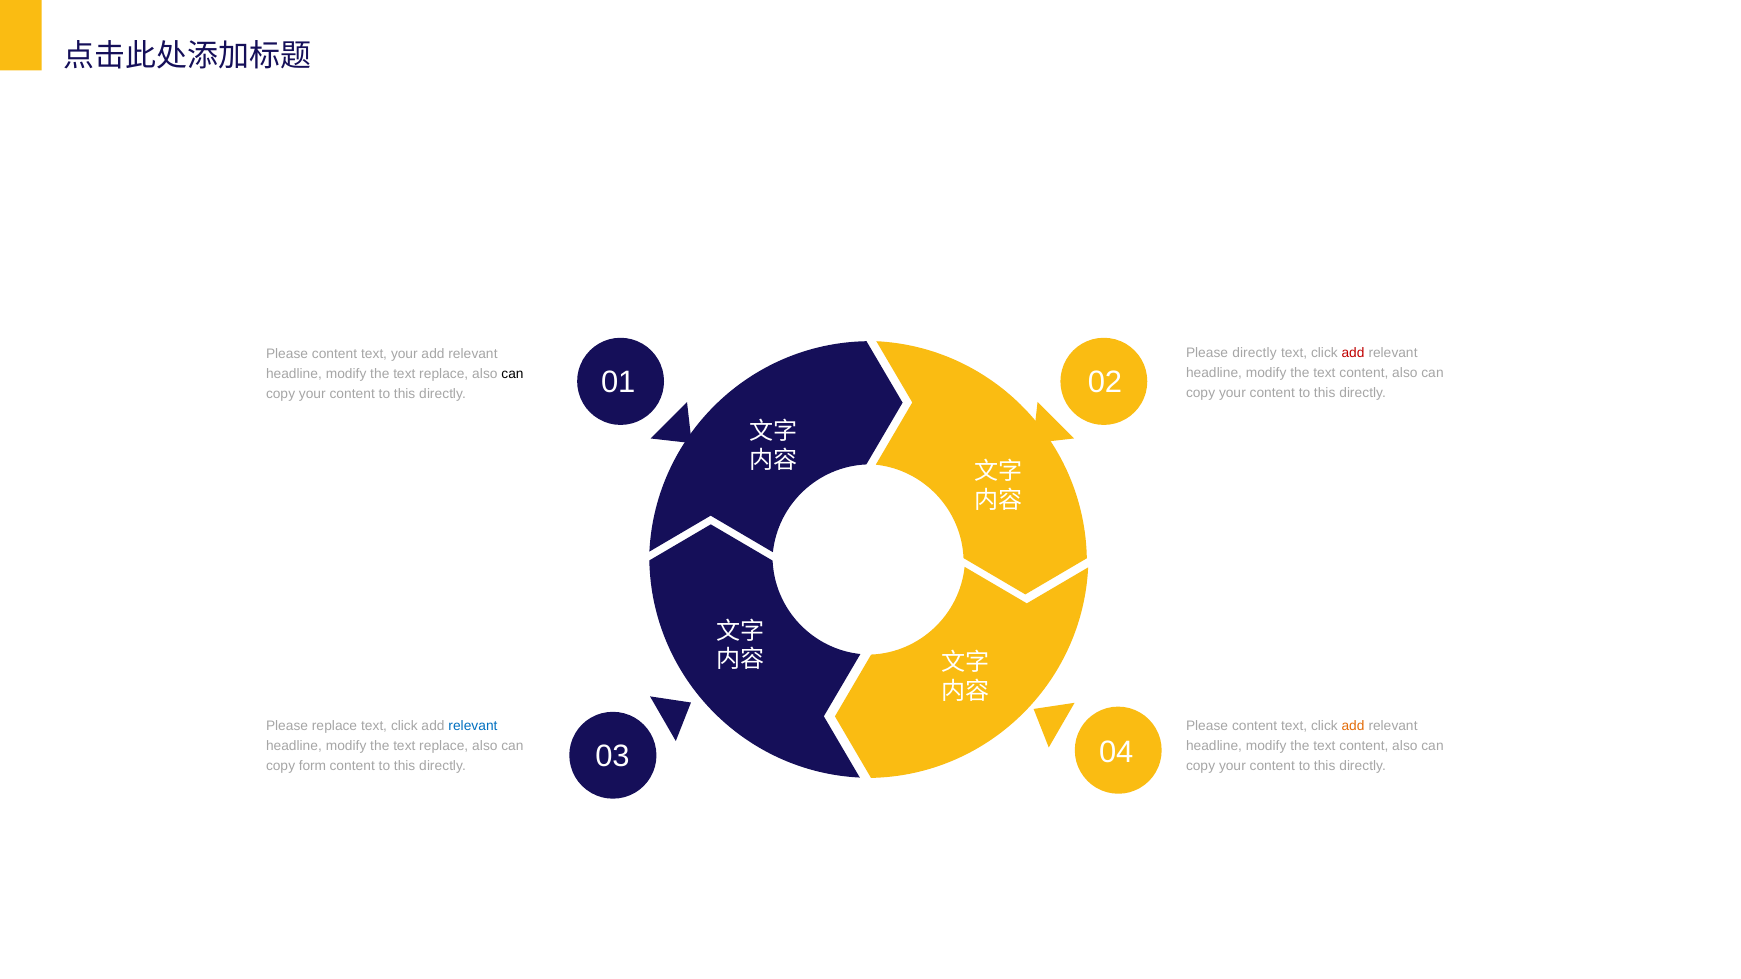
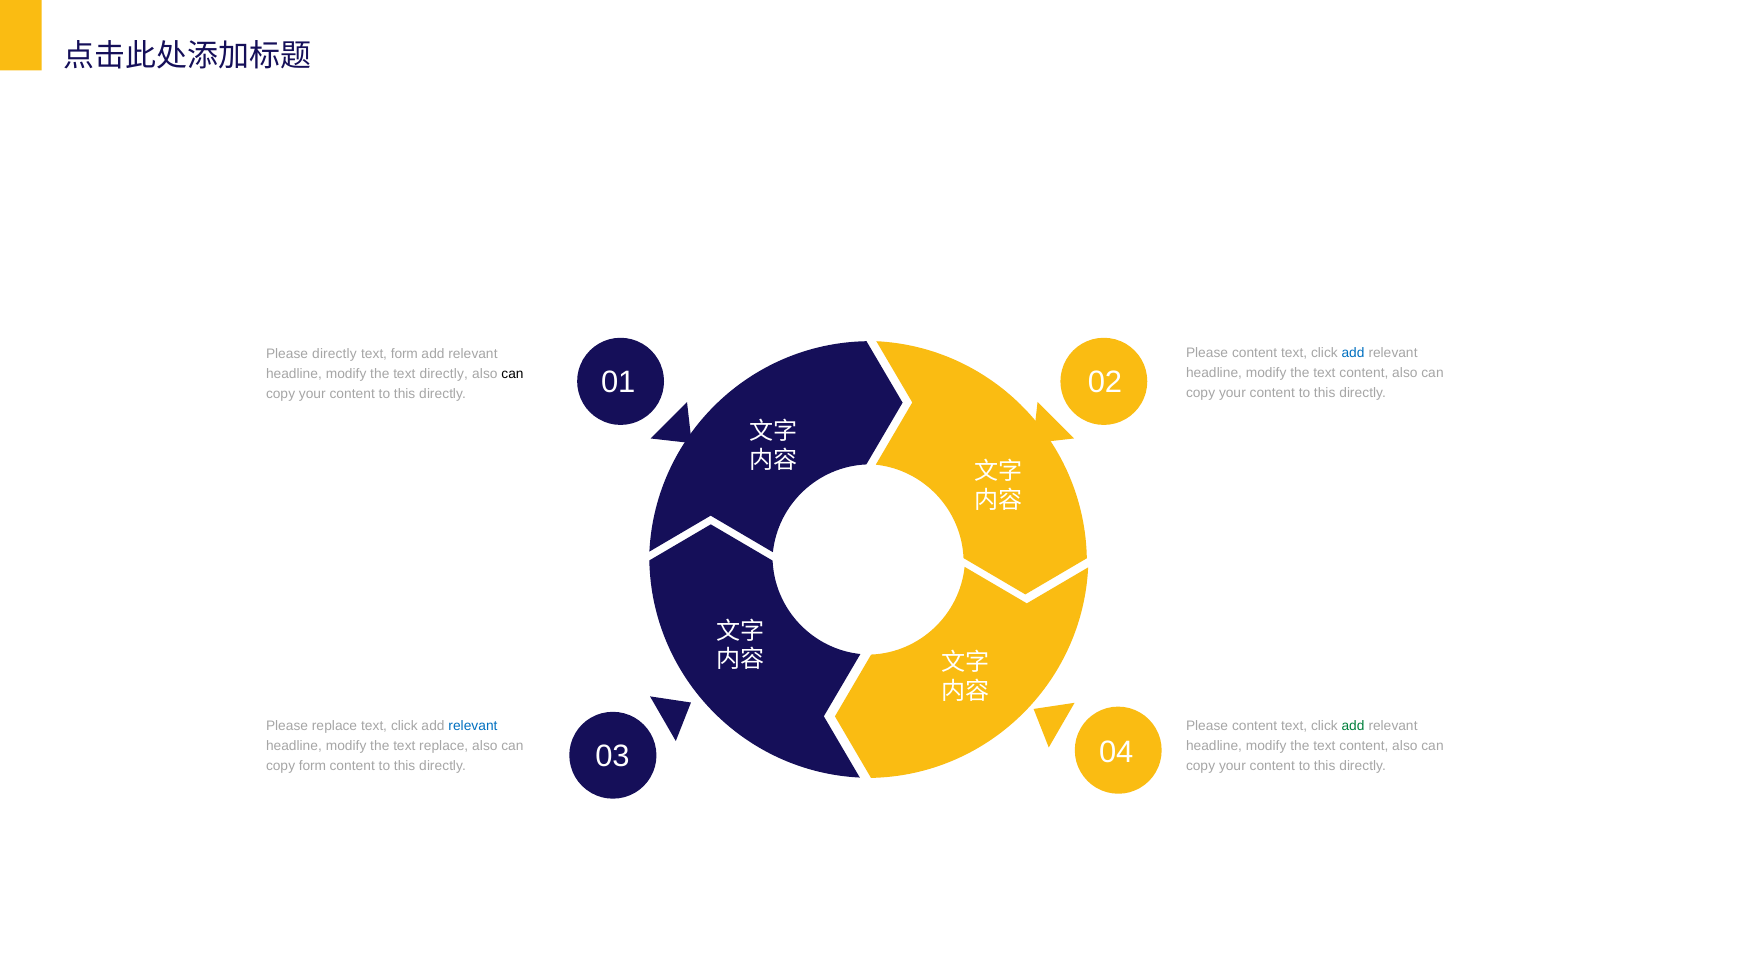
directly: directly -> content (1255, 354)
add colour: red -> blue (1353, 354)
content: content -> directly (334, 354)
text your: your -> form (404, 354)
replace: replace -> directly (444, 374)
add colour: orange -> green (1353, 727)
